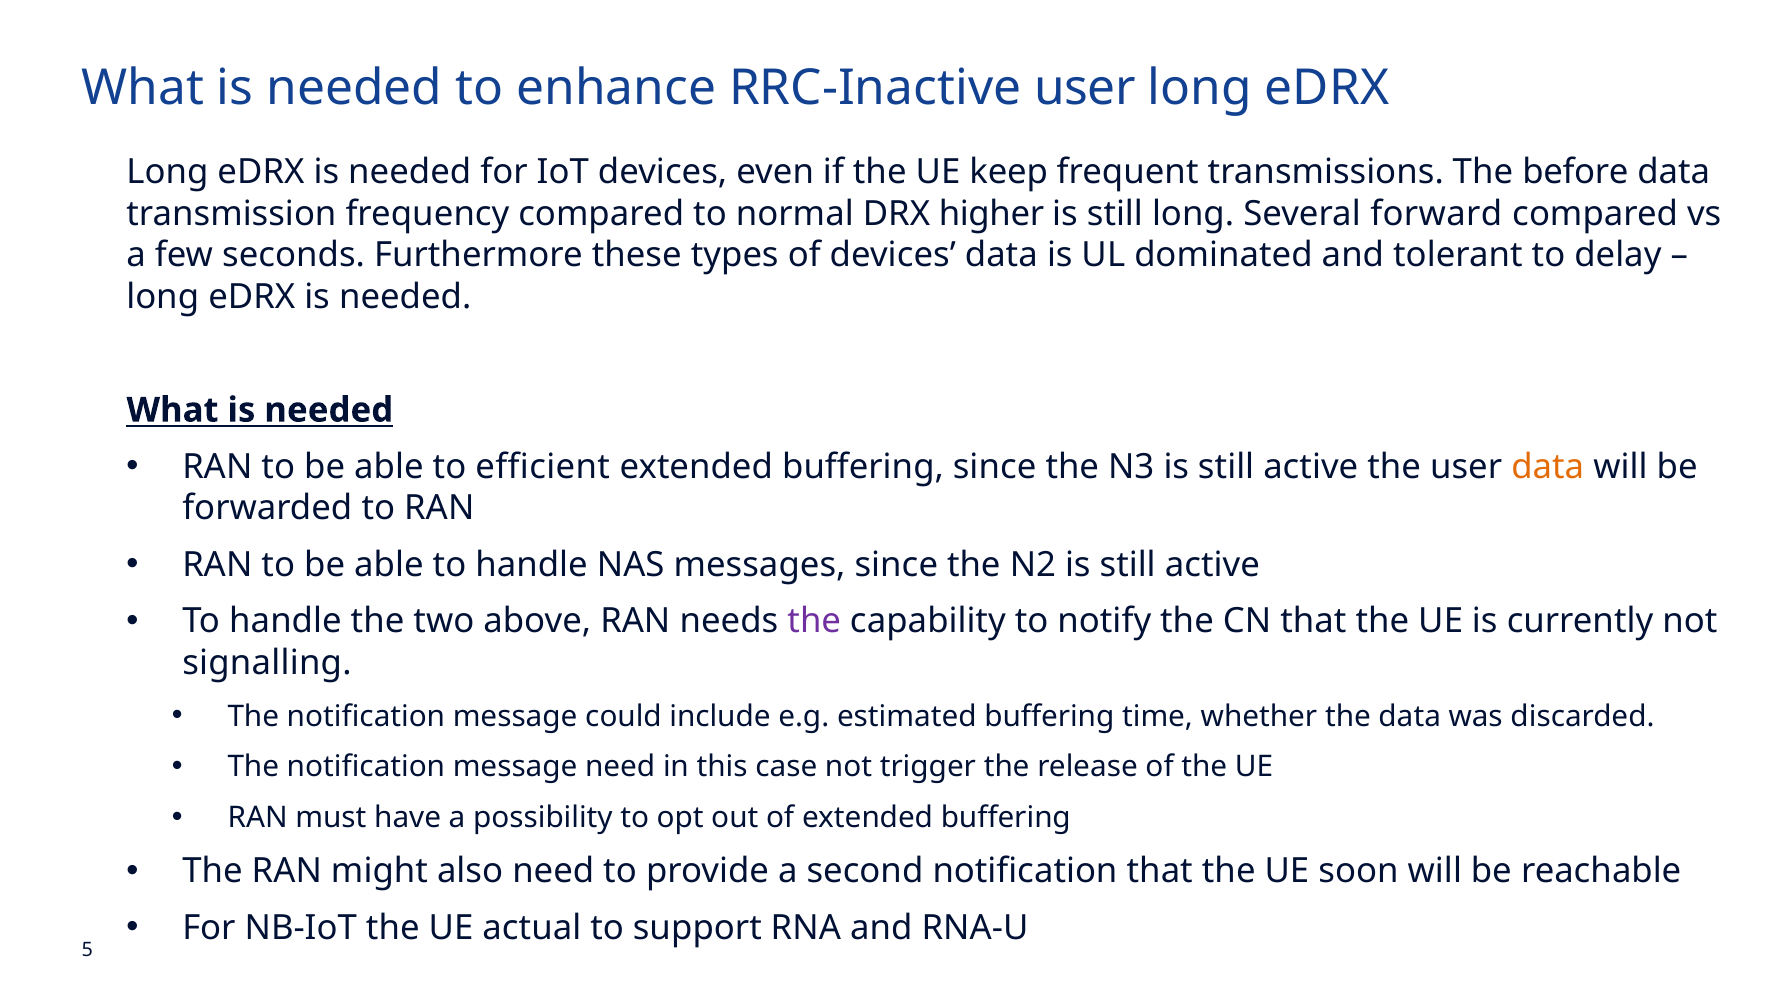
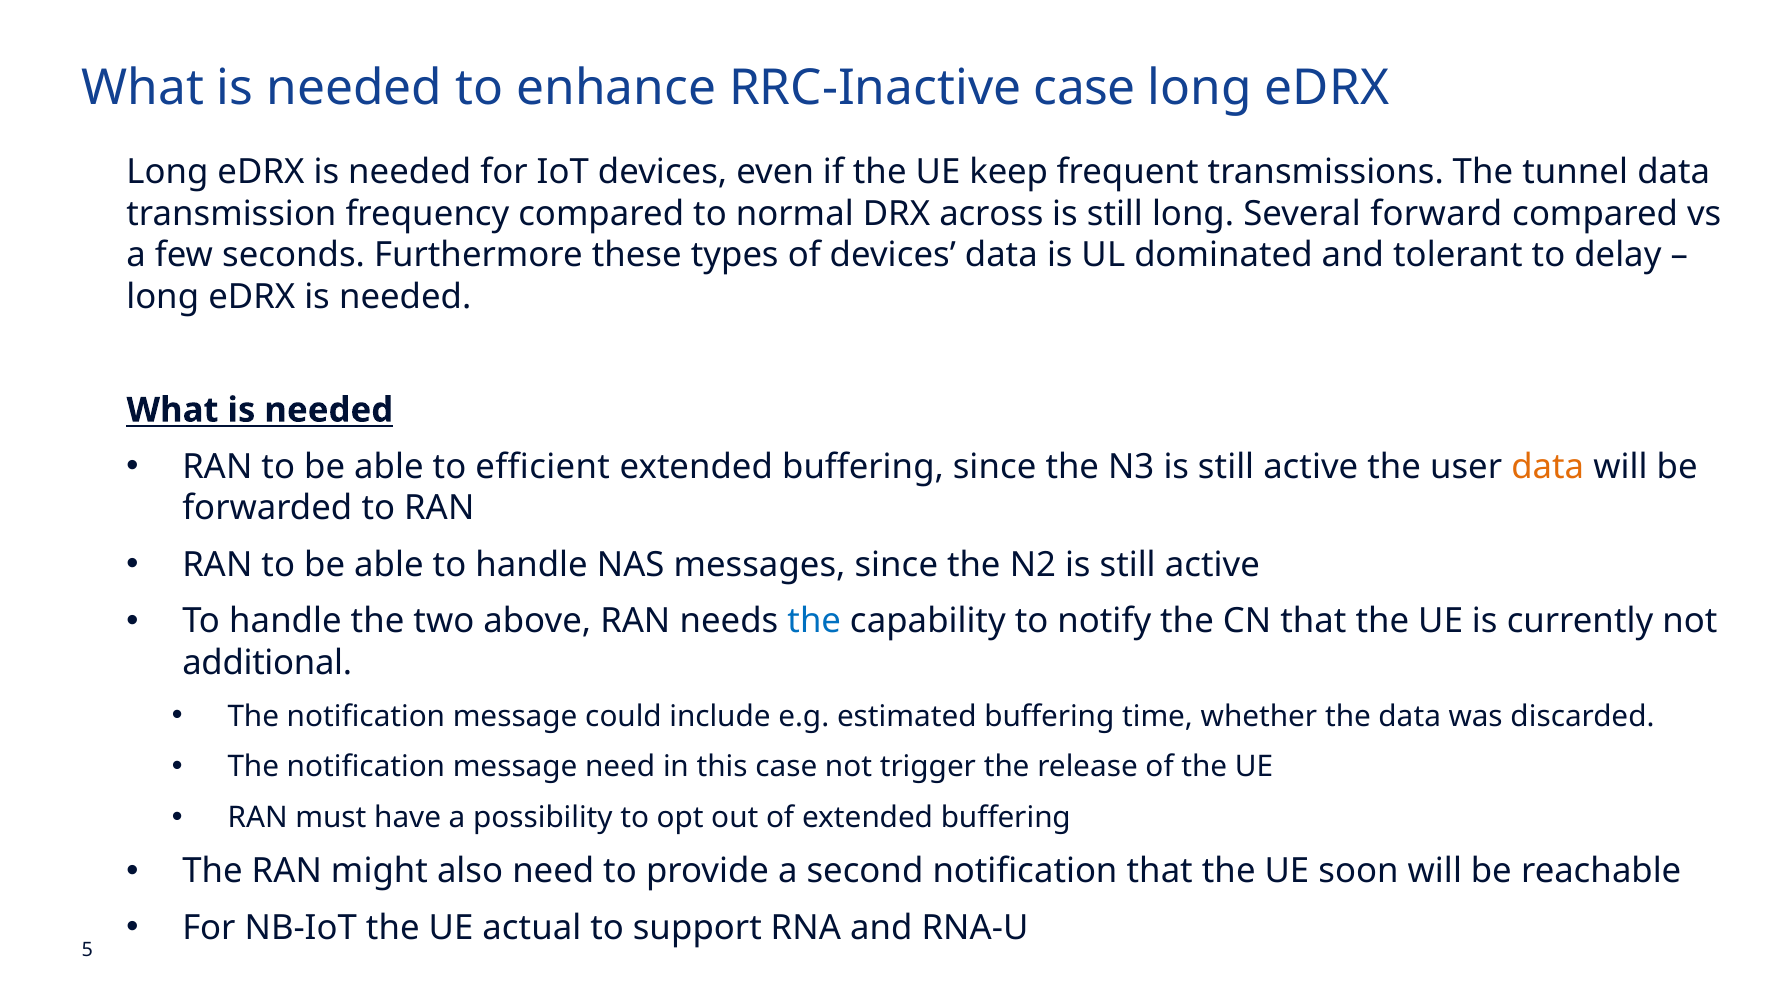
RRC-Inactive user: user -> case (1085, 88)
before: before -> tunnel (1575, 172)
higher: higher -> across (991, 214)
the colour: purple -> blue (814, 622)
signalling: signalling -> additional (267, 663)
